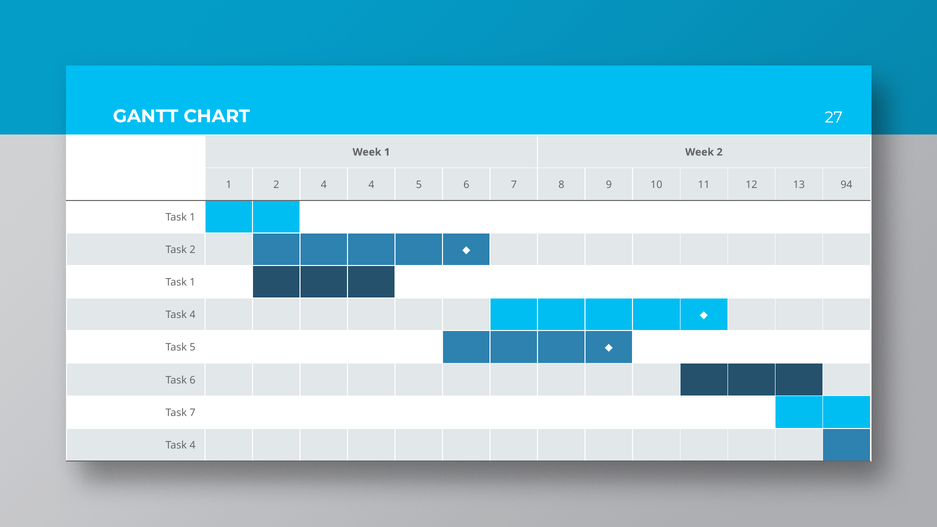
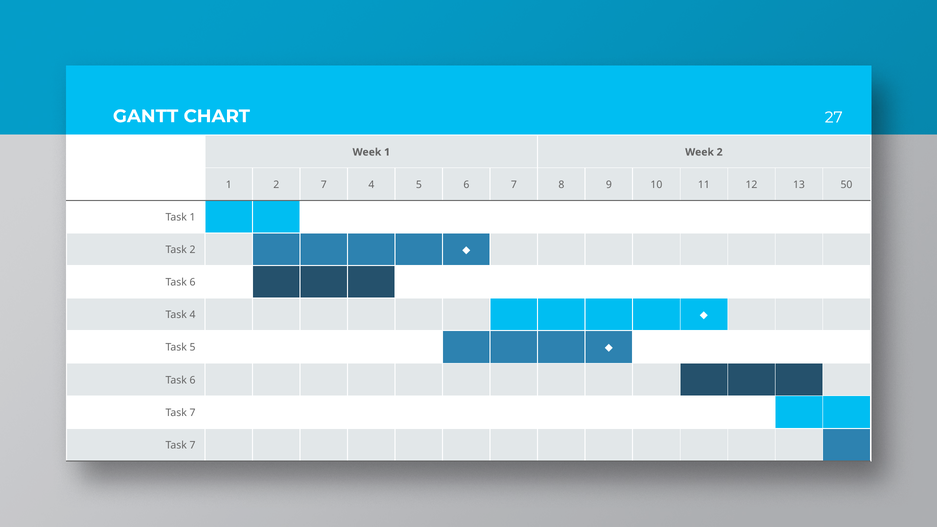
2 4: 4 -> 7 (324, 185)
94: 94 -> 50 (846, 185)
1: 1 -> 6 (193, 282)
4: 4 -> 7 (193, 445)
